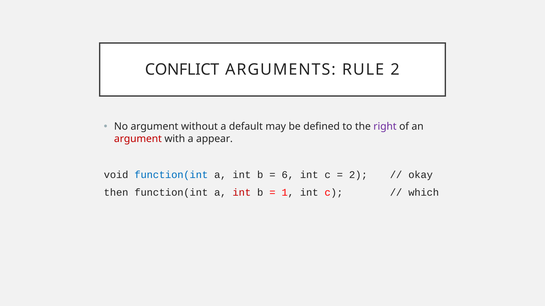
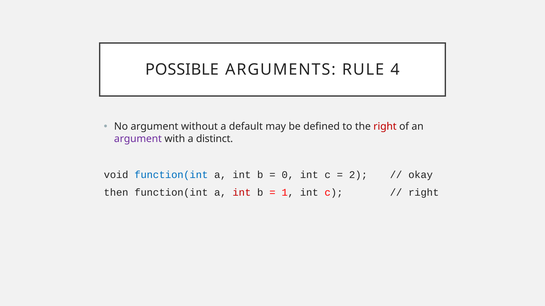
CONFLICT: CONFLICT -> POSSIBLE (182, 70)
RULE 2: 2 -> 4 (395, 70)
right colour: purple -> red (385, 127)
argument colour: red -> purple (138, 139)
appear: appear -> distinct (215, 139)
6: 6 -> 0 (288, 175)
which: which -> right (424, 193)
